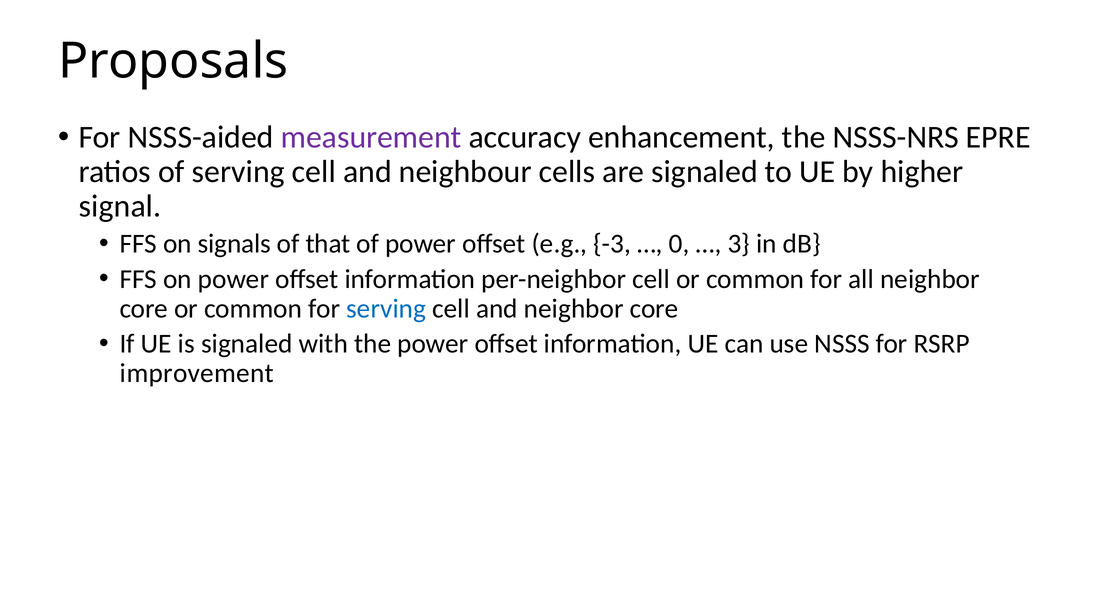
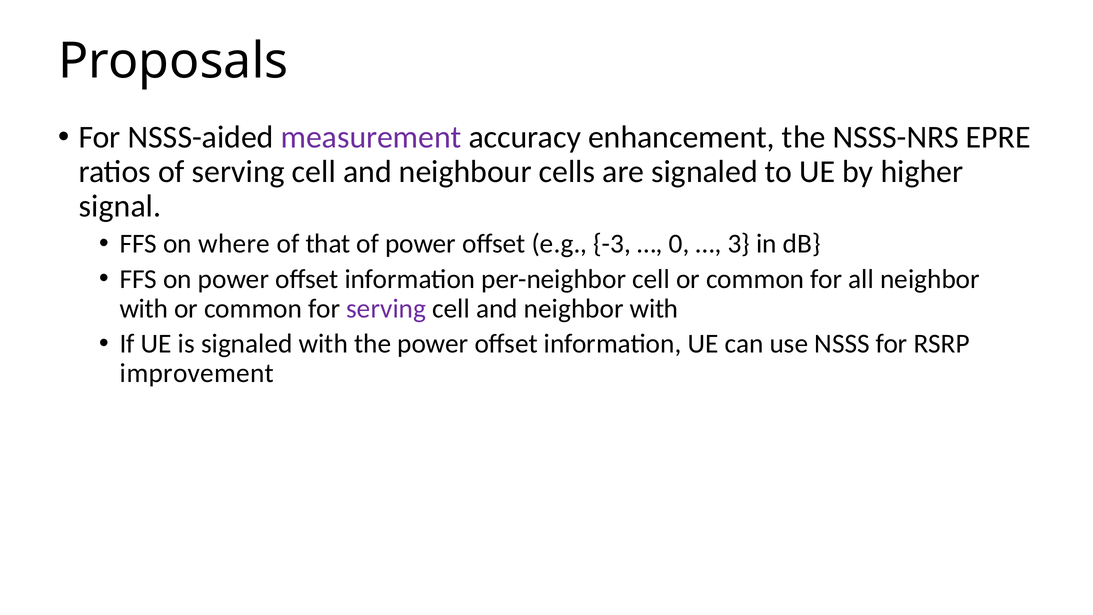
signals: signals -> where (234, 244)
core: core -> with (144, 308)
serving colour: blue -> purple (386, 308)
and neighbor core: core -> with (654, 308)
